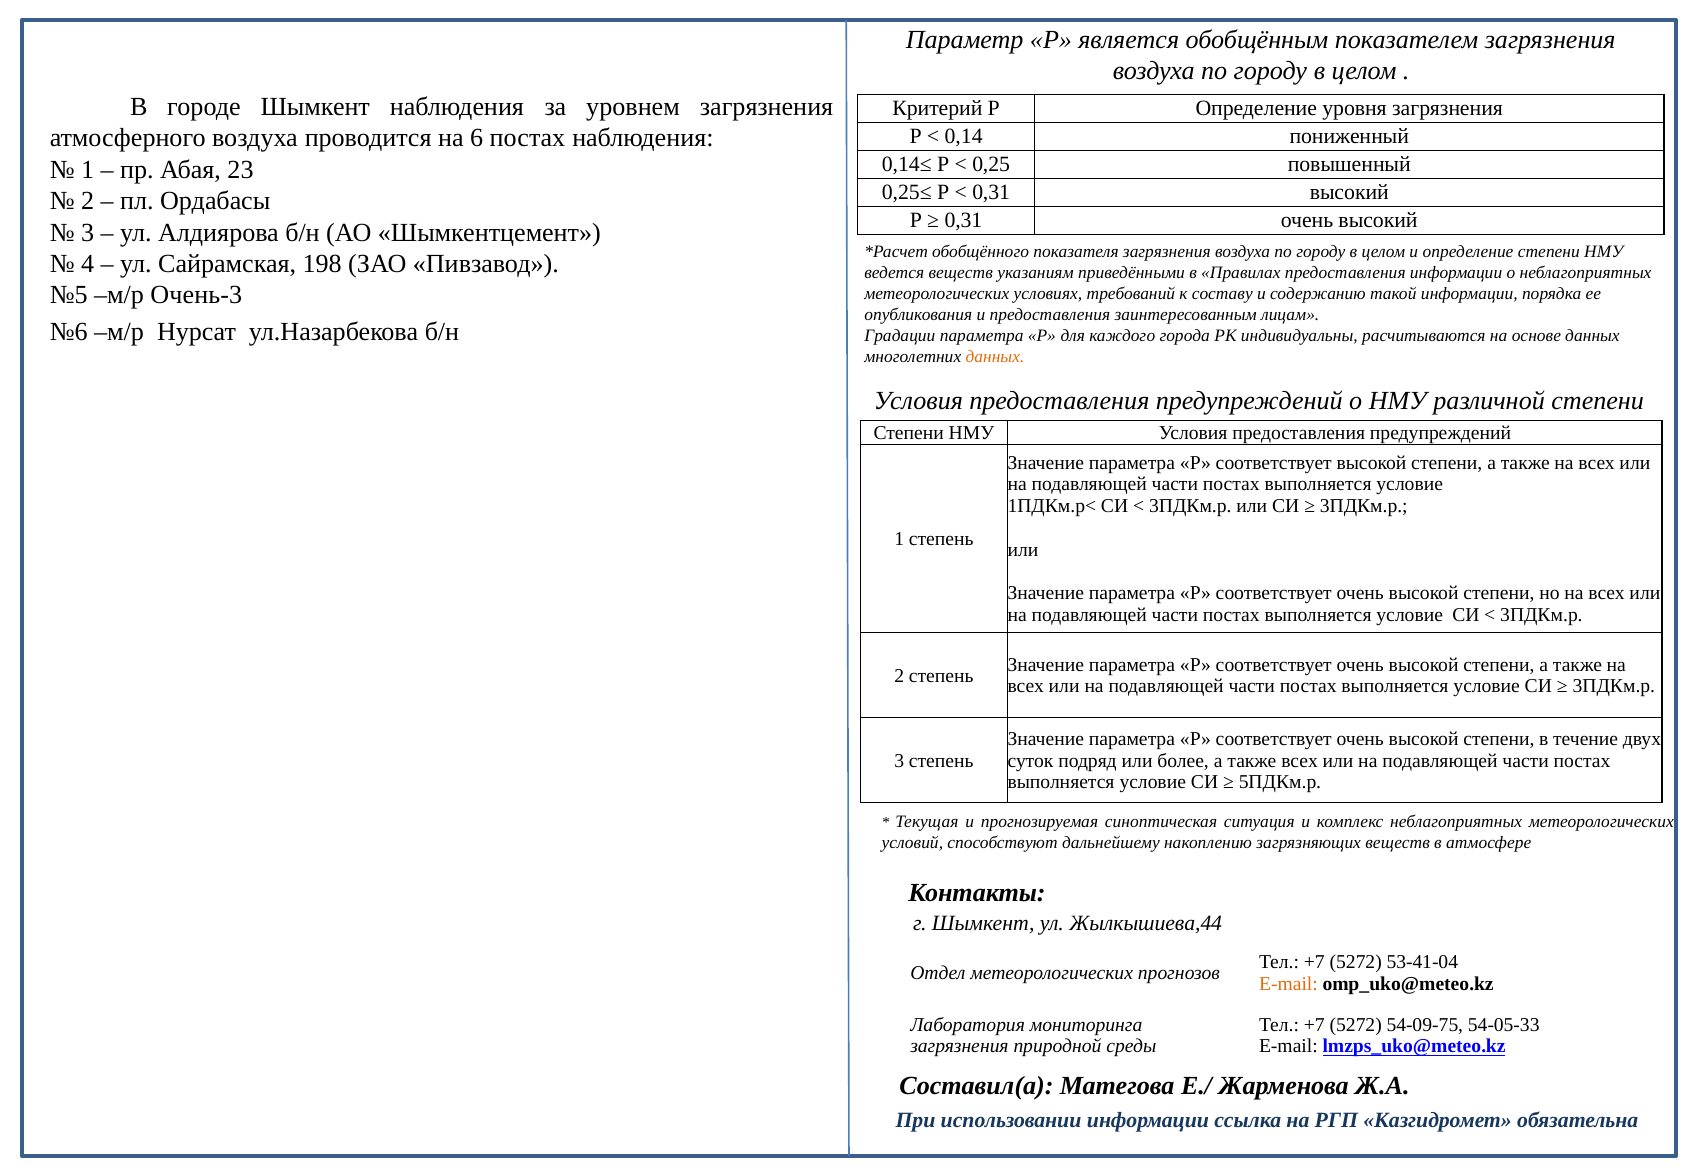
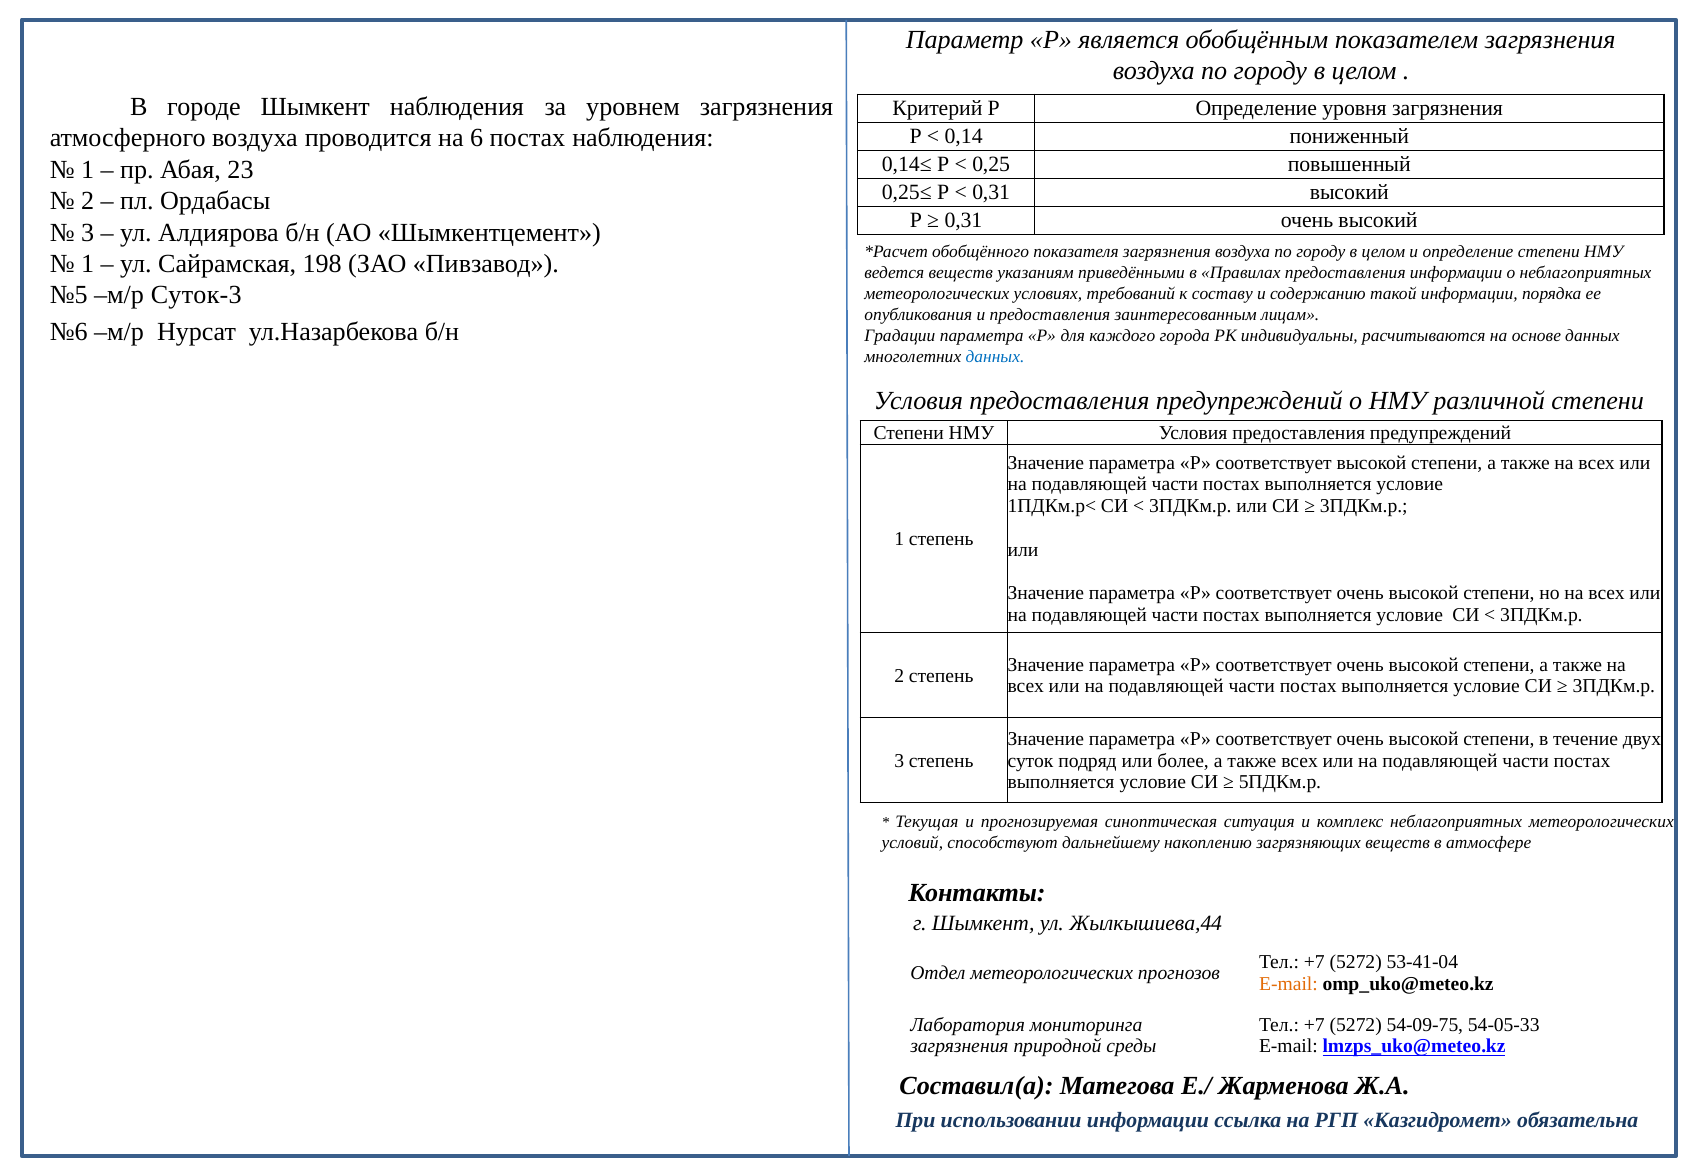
4: 4 -> 1 (88, 264)
Очень-3: Очень-3 -> Суток-3 (196, 295)
данных colour: orange -> blue (995, 356)
